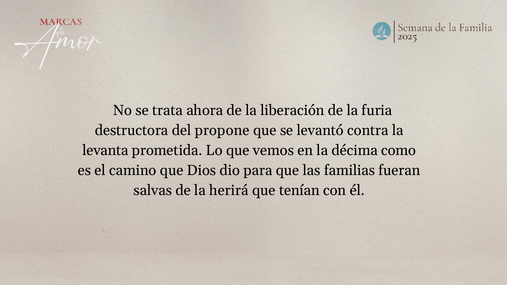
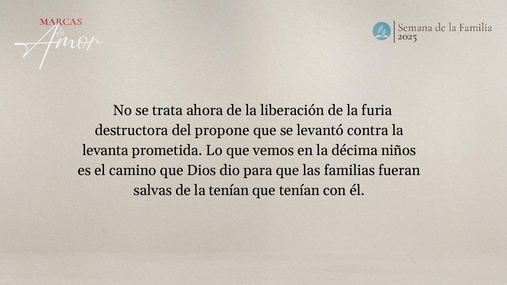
como: como -> niños (399, 150)
la herirá: herirá -> tenían (229, 191)
